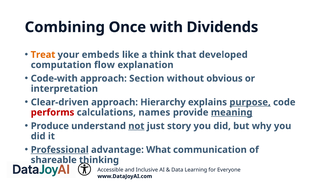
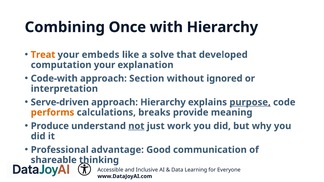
with Dividends: Dividends -> Hierarchy (222, 27)
think: think -> solve (162, 55)
computation flow: flow -> your (105, 65)
obvious: obvious -> ignored (224, 79)
Clear-driven: Clear-driven -> Serve-driven (60, 102)
performs colour: red -> orange (53, 113)
names: names -> breaks (154, 113)
meaning underline: present -> none (232, 113)
story: story -> work (179, 126)
Professional underline: present -> none (60, 150)
What: What -> Good (158, 150)
